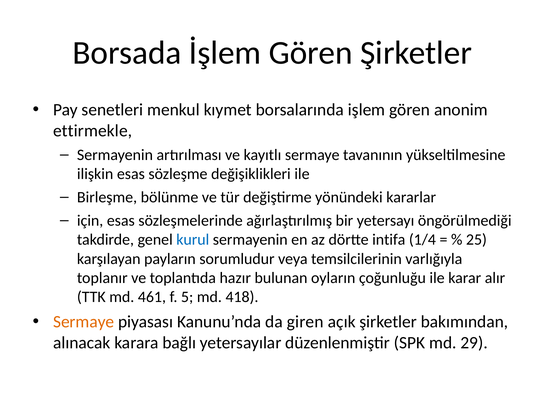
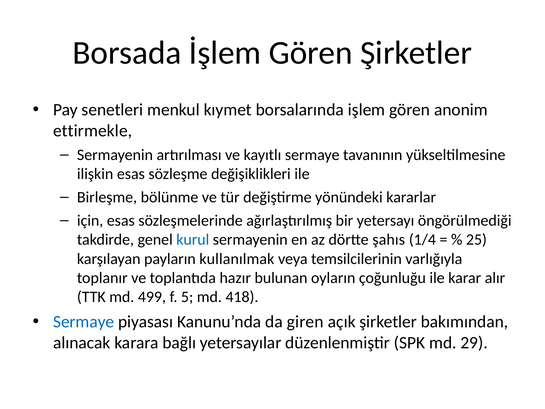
intifa: intifa -> şahıs (389, 240)
sorumludur: sorumludur -> kullanılmak (237, 259)
461: 461 -> 499 (152, 297)
Sermaye colour: orange -> blue (84, 322)
